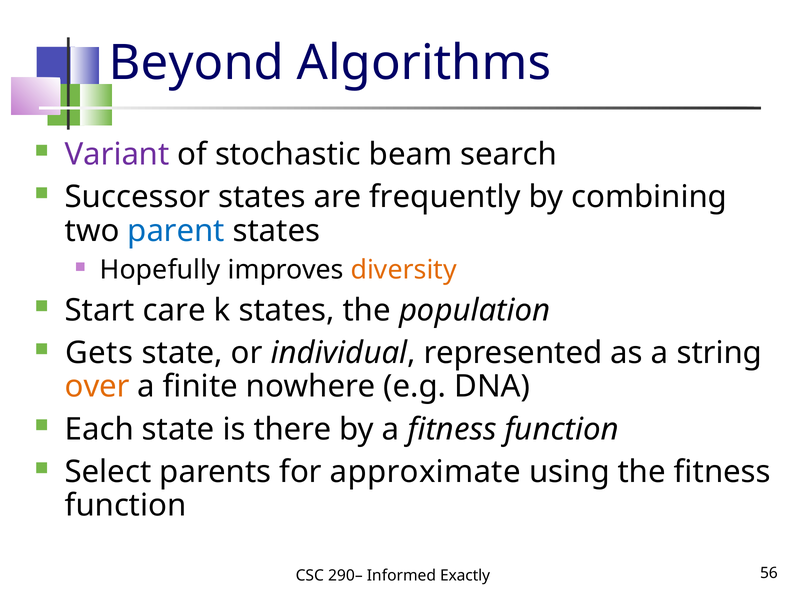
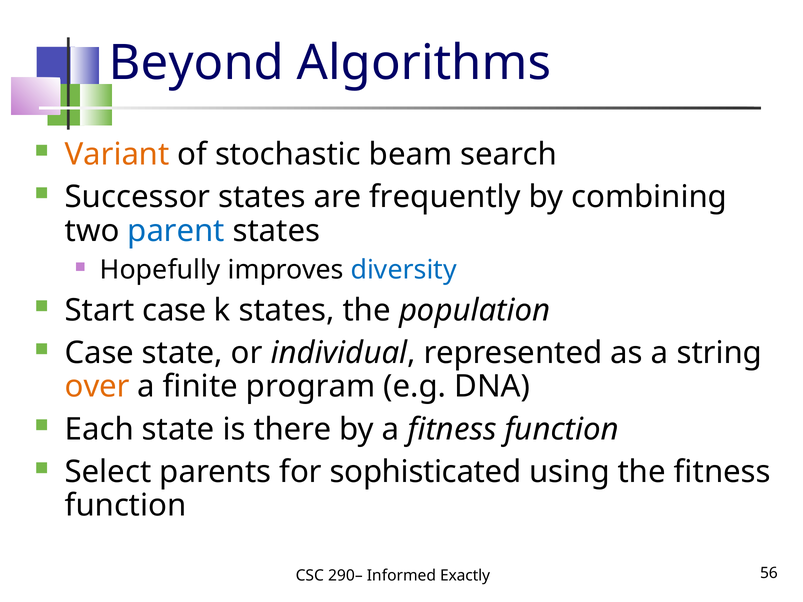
Variant colour: purple -> orange (117, 155)
diversity colour: orange -> blue (404, 270)
Start care: care -> case (175, 310)
Gets: Gets -> Case (99, 353)
nowhere: nowhere -> program (311, 387)
approximate: approximate -> sophisticated (426, 472)
